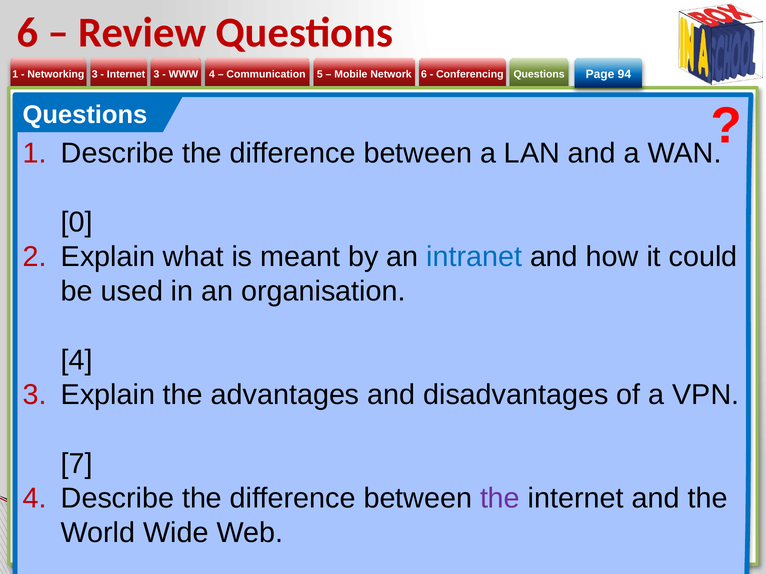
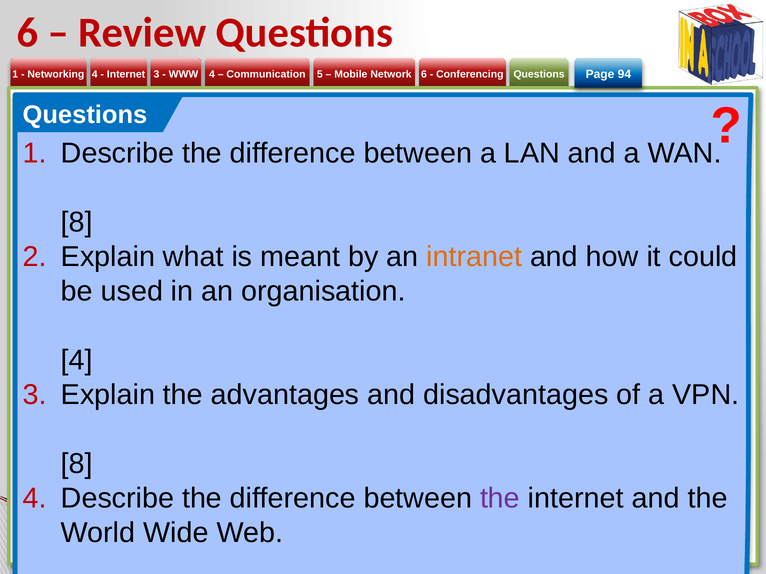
3: 3 -> 4 (95, 74)
0: 0 -> 8 (77, 223)
intranet colour: blue -> orange (474, 257)
7: 7 -> 8 (77, 464)
